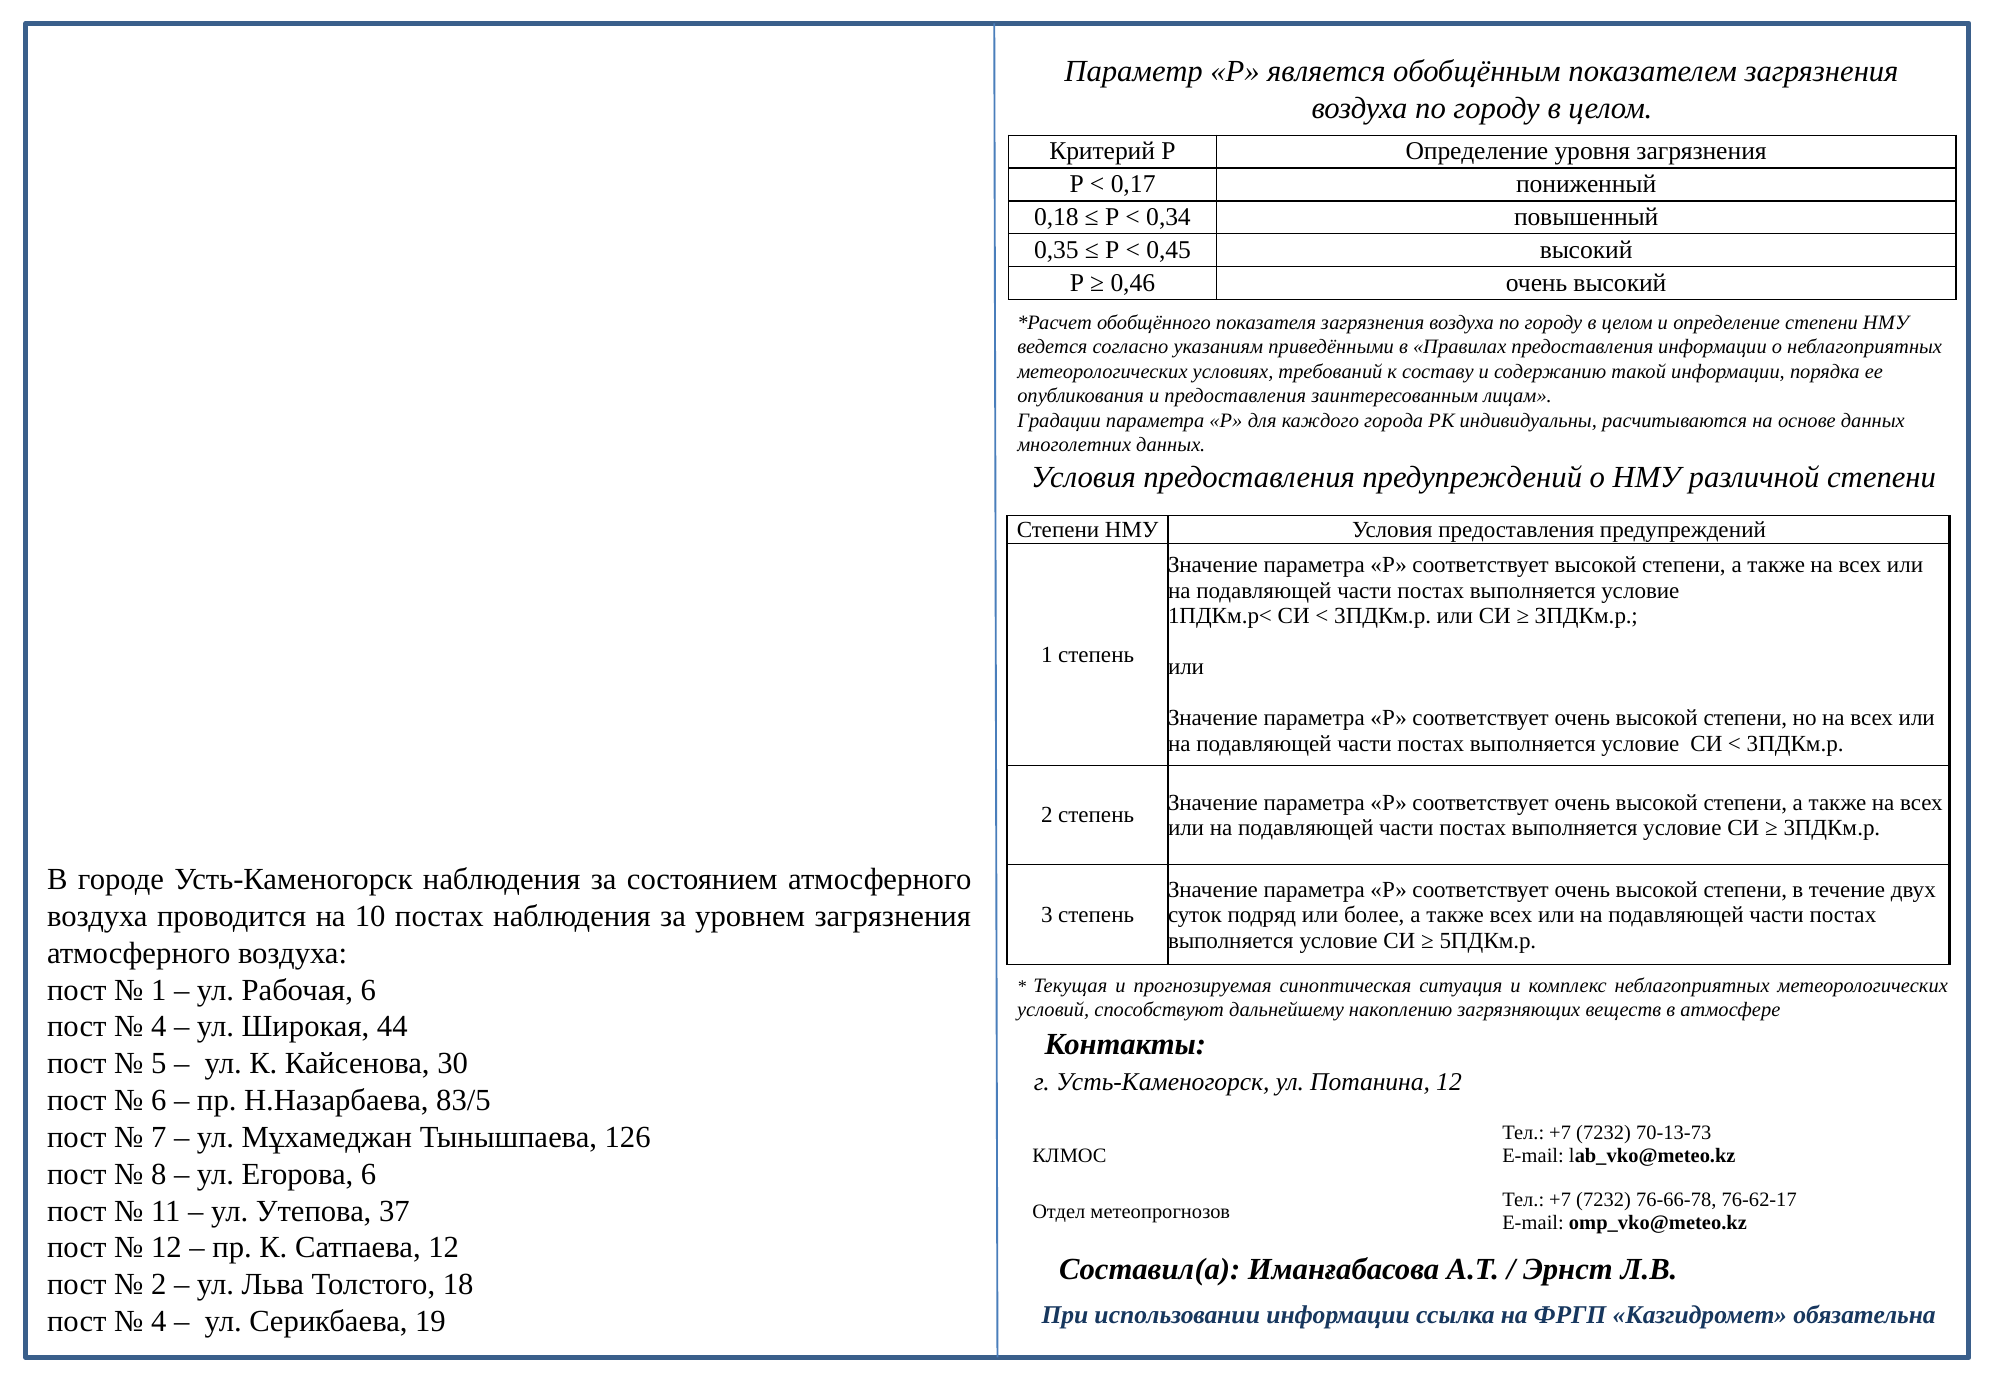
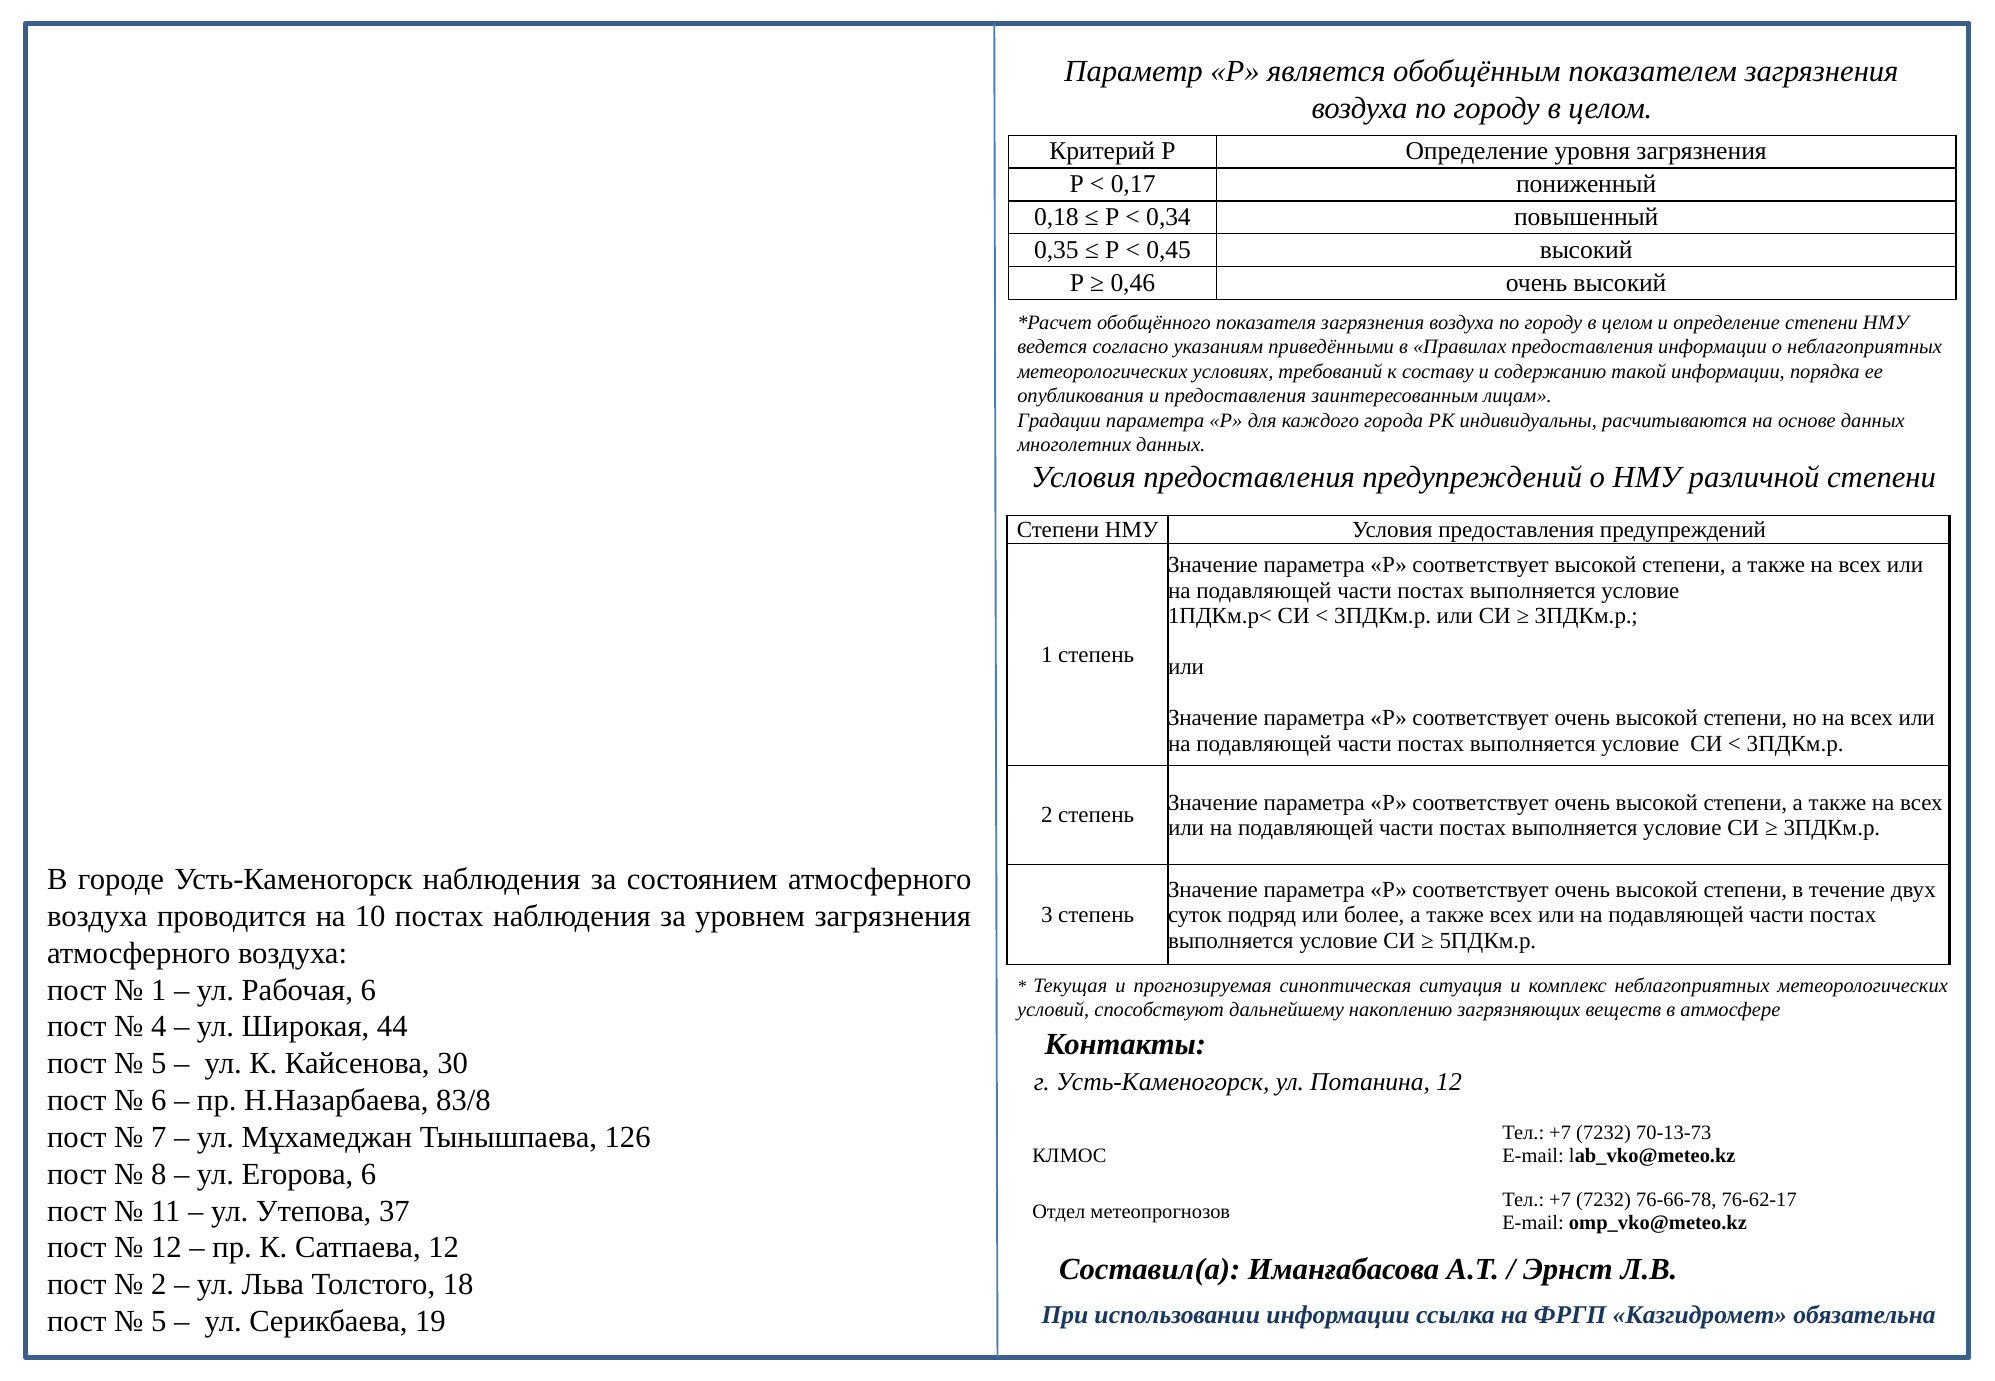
83/5: 83/5 -> 83/8 (463, 1101)
4: 4 -> 5 (159, 1322)
